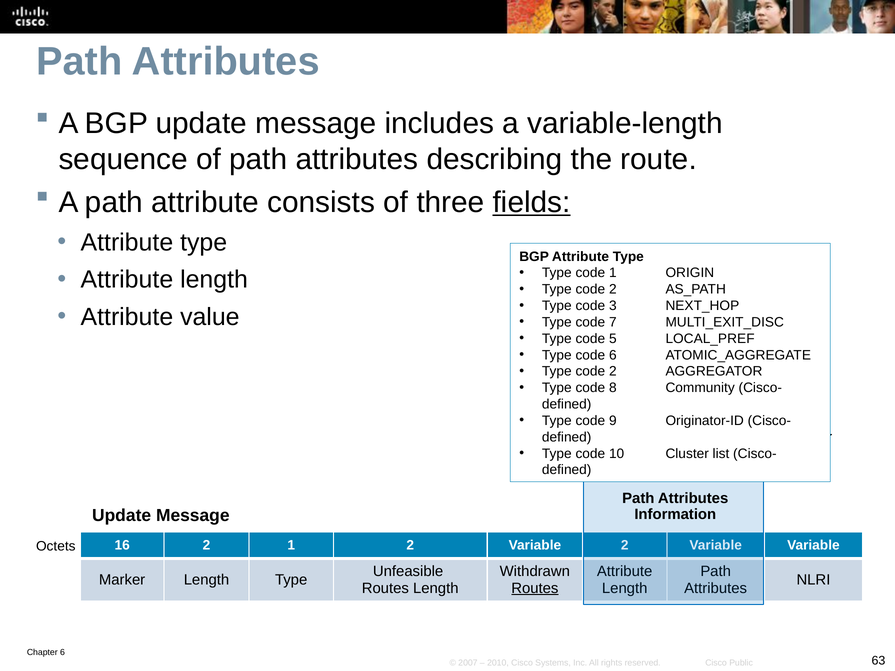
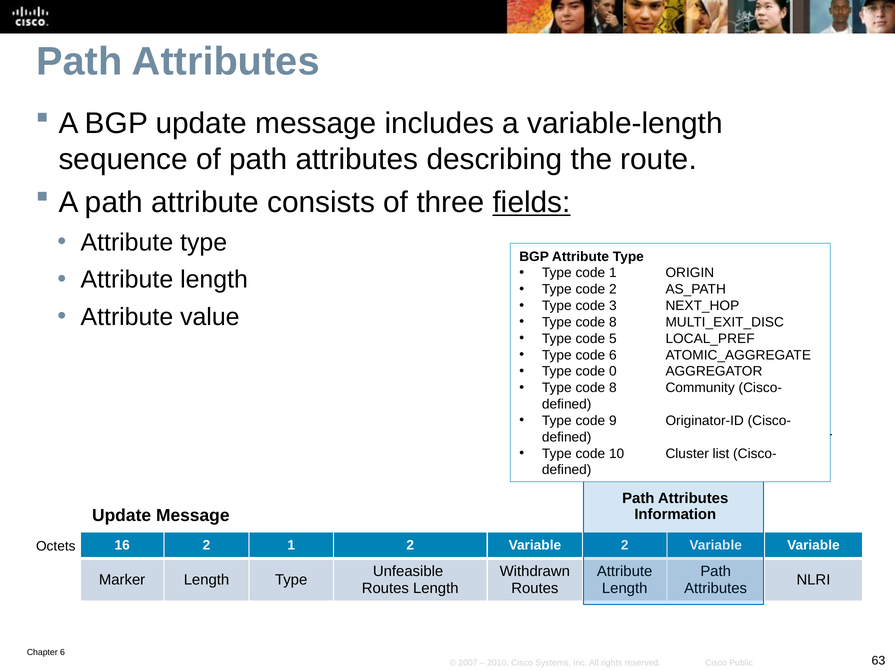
7: 7 -> 8 (613, 322)
2: 2 -> 0 (613, 372)
Routes underline: present -> none (535, 588)
